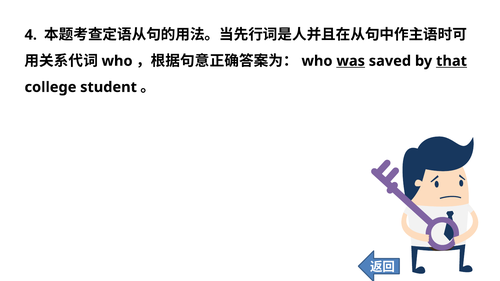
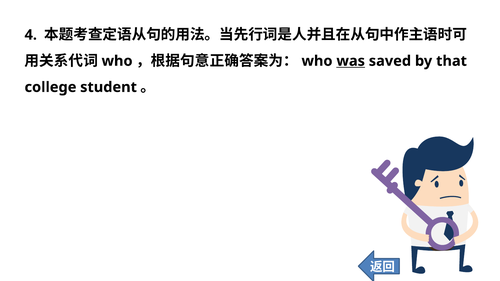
that underline: present -> none (452, 61)
